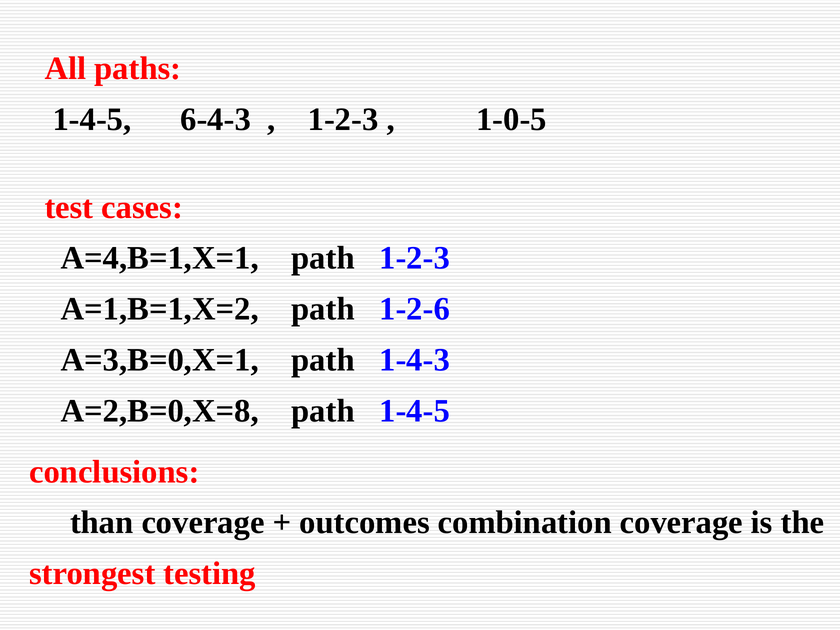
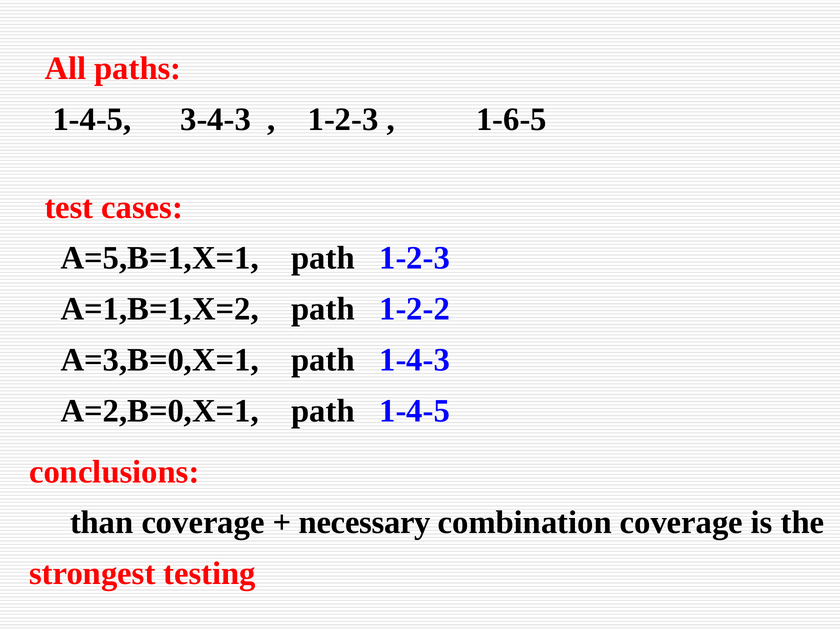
6-4-3: 6-4-3 -> 3-4-3 (216, 119)
1-0-5: 1-0-5 -> 1-6-5 (512, 119)
A=4,B=1,X=1: A=4,B=1,X=1 -> A=5,B=1,X=1 (160, 258)
1-2-6: 1-2-6 -> 1-2-2 (415, 309)
A=2,B=0,X=8: A=2,B=0,X=8 -> A=2,B=0,X=1 (160, 411)
outcomes: outcomes -> necessary (365, 523)
